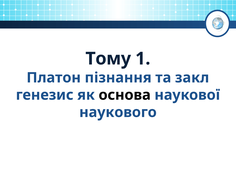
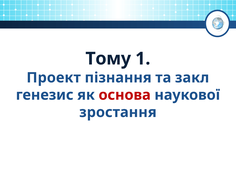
Платон: Платон -> Проект (54, 78)
основа colour: black -> red (125, 95)
наукового: наукового -> зростання (118, 112)
